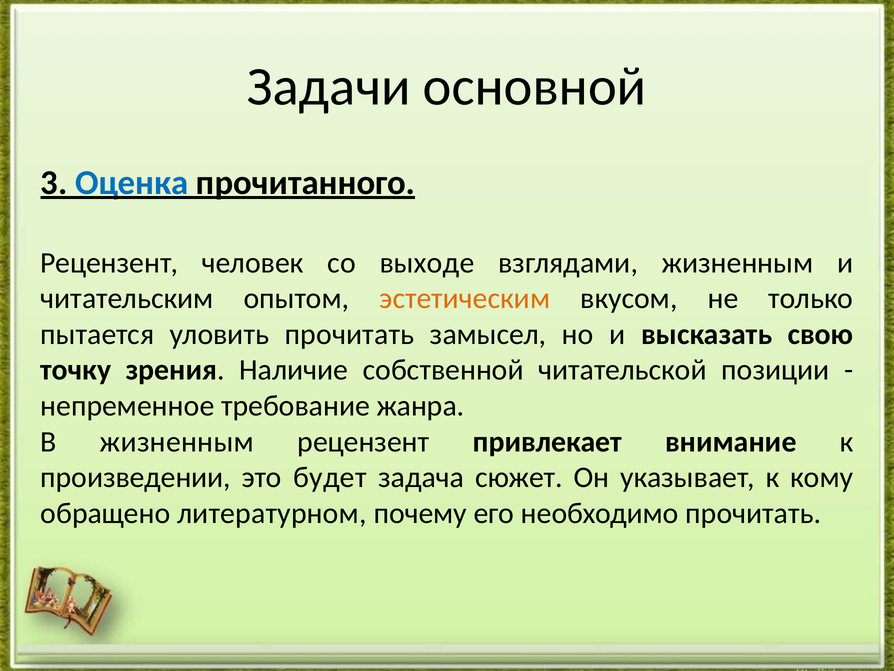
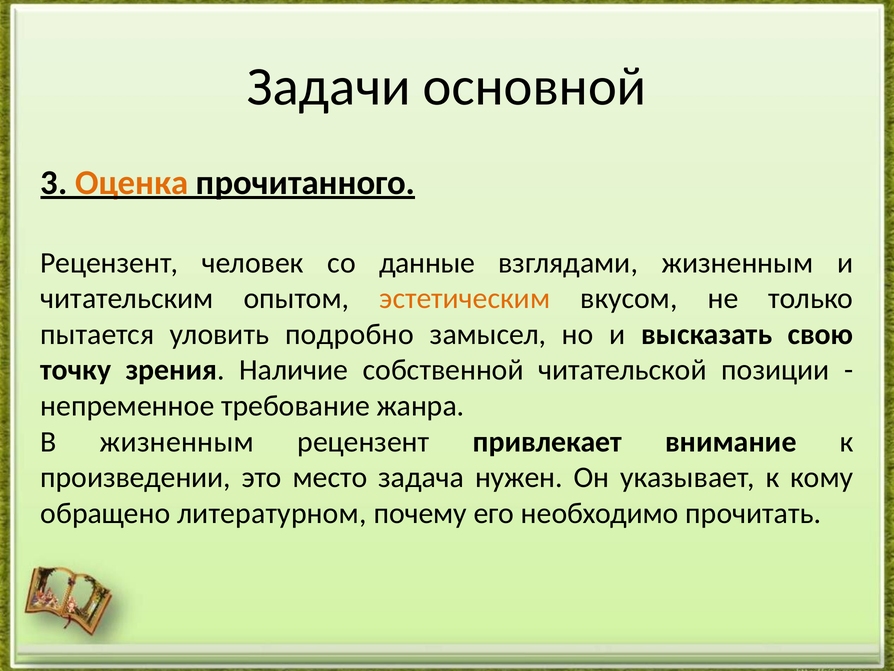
Оценка colour: blue -> orange (132, 182)
выходе: выходе -> данные (427, 263)
уловить прочитать: прочитать -> подробно (349, 334)
будет: будет -> место (330, 477)
сюжет: сюжет -> нужен (519, 477)
